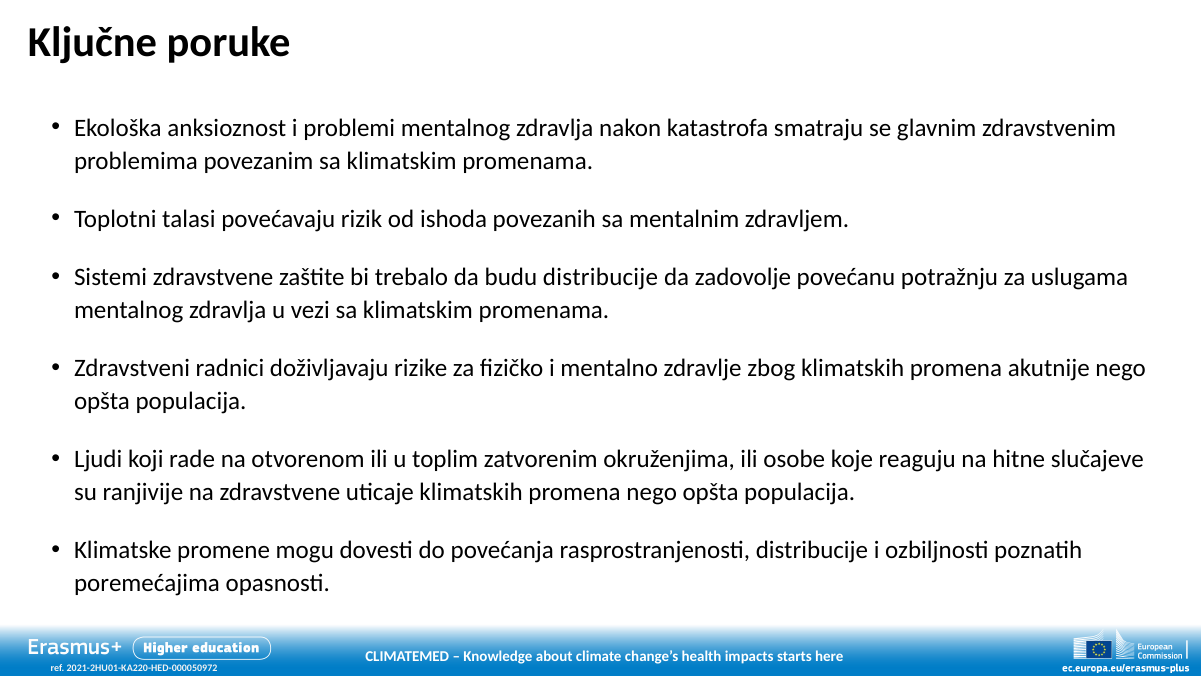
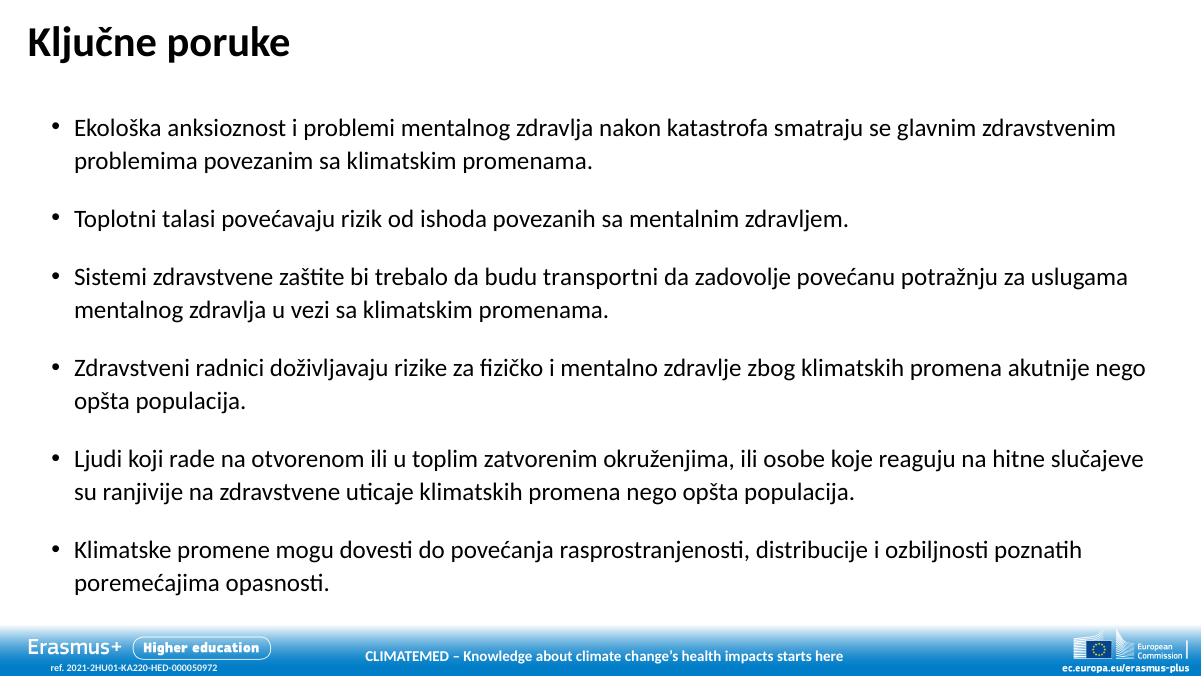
budu distribucije: distribucije -> transportni (601, 277)
